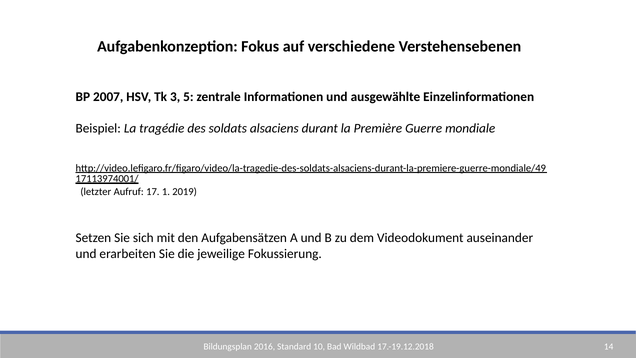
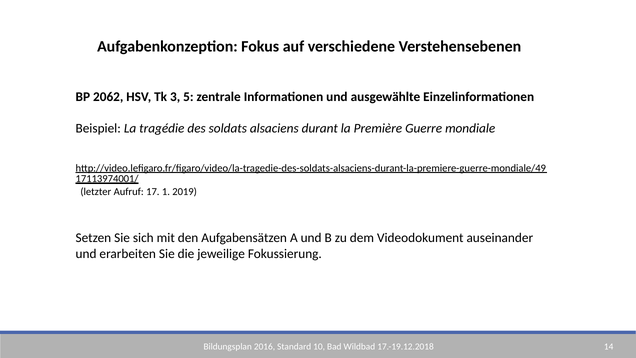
2007: 2007 -> 2062 (108, 97)
